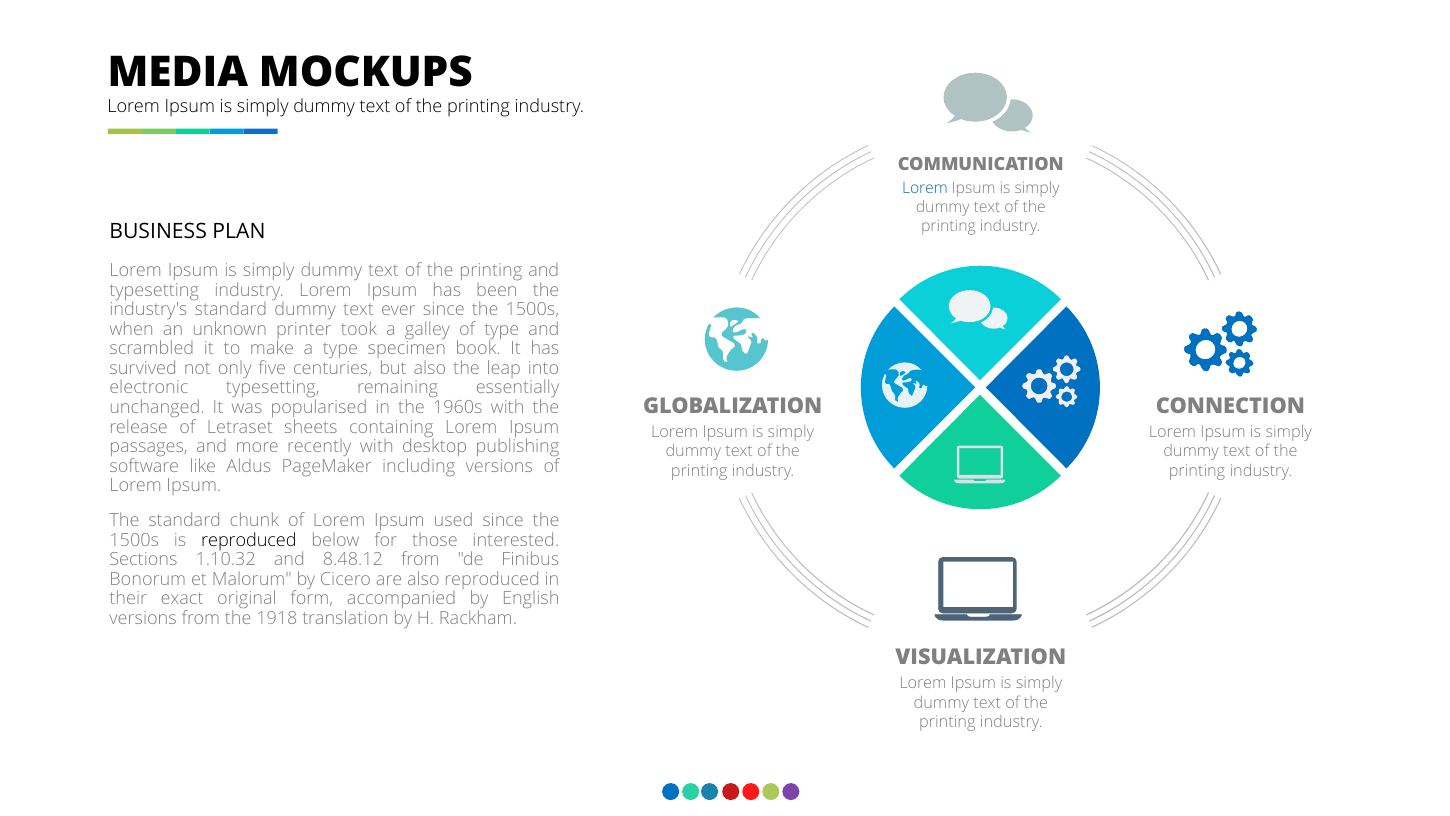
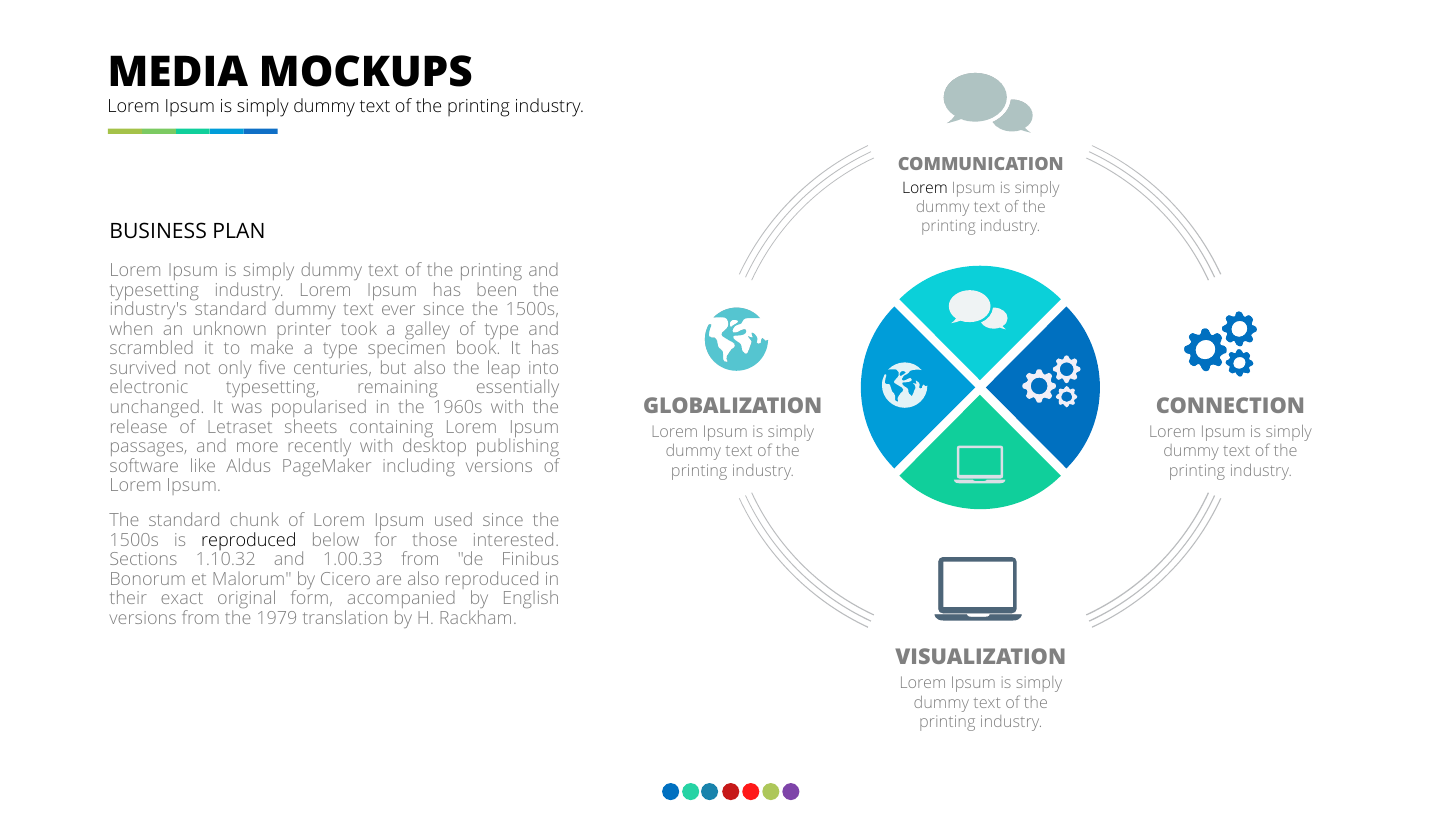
Lorem colour: blue -> black (925, 188)
8.48.12: 8.48.12 -> 1.00.33 (353, 559)
1918: 1918 -> 1979 (277, 618)
